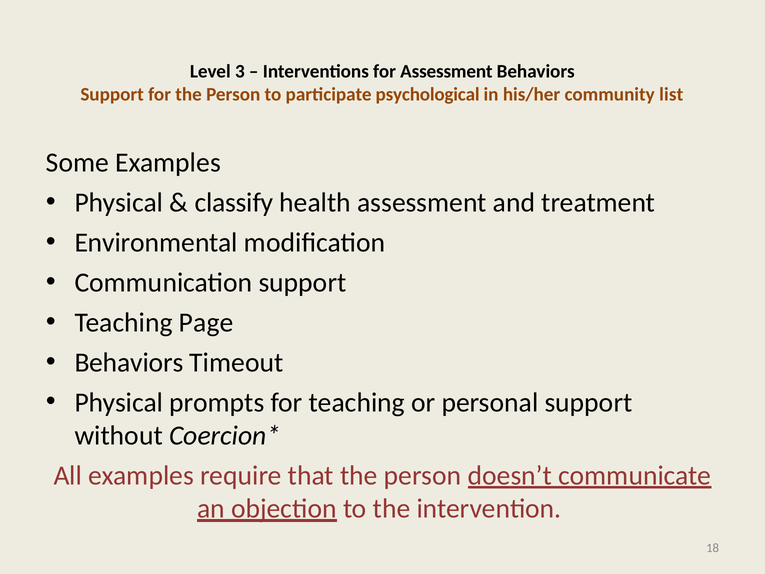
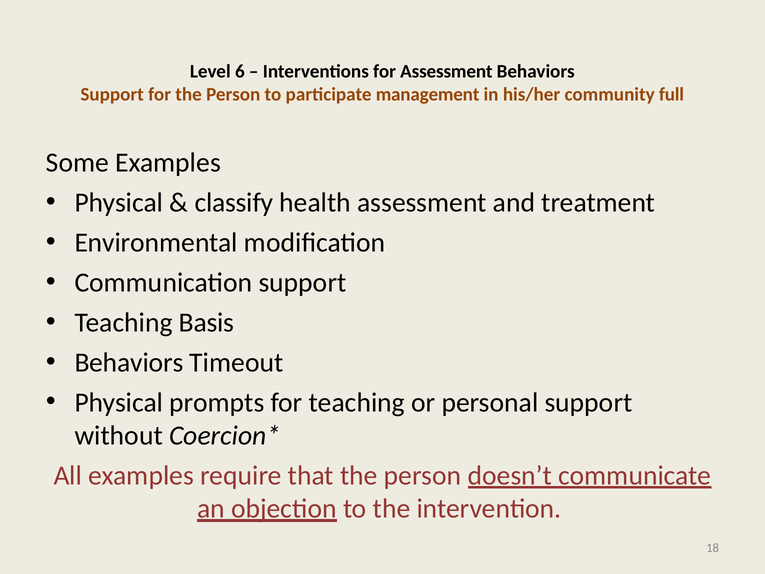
3: 3 -> 6 (240, 71)
psychological: psychological -> management (428, 94)
list: list -> full (671, 94)
Page: Page -> Basis (206, 322)
